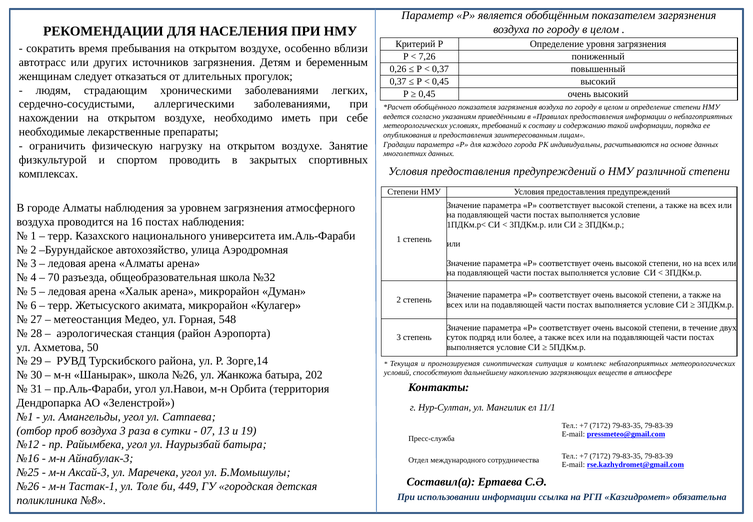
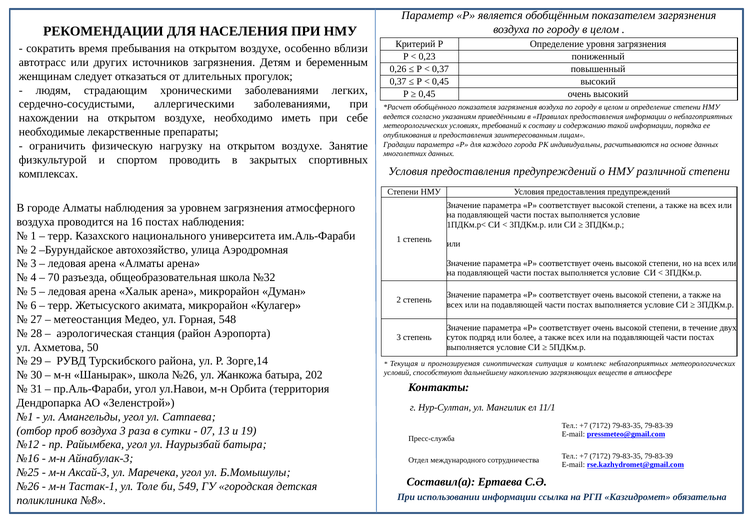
7,26: 7,26 -> 0,23 (427, 56)
449: 449 -> 549 (189, 486)
